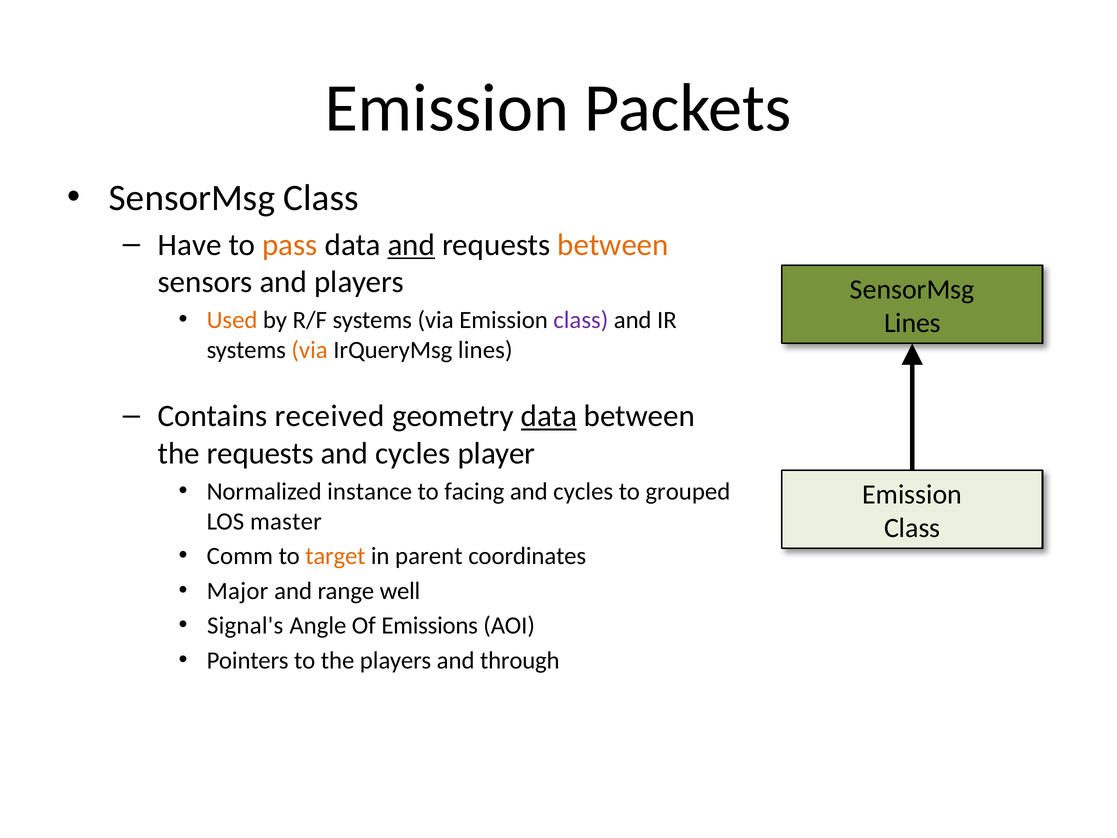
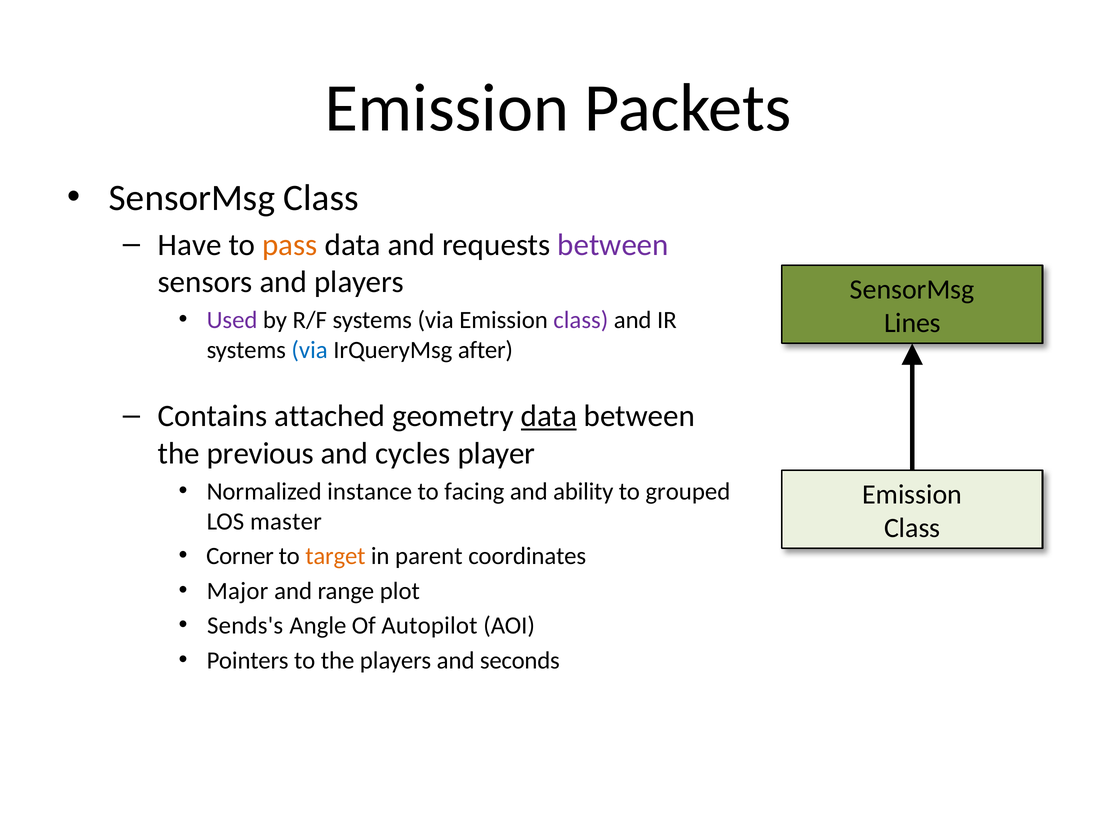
and underline: present -> none (411, 245)
between colour: orange -> purple (613, 245)
Used colour: orange -> purple (232, 320)
via colour: orange -> blue (310, 350)
IrQueryMsg lines: lines -> after (485, 350)
received: received -> attached (330, 416)
the requests: requests -> previous (260, 453)
cycles: cycles -> ability (583, 491)
Comm: Comm -> Corner (240, 556)
well: well -> plot (400, 591)
Signal's: Signal's -> Sends's (245, 625)
Emissions: Emissions -> Autopilot (429, 625)
through: through -> seconds (520, 660)
